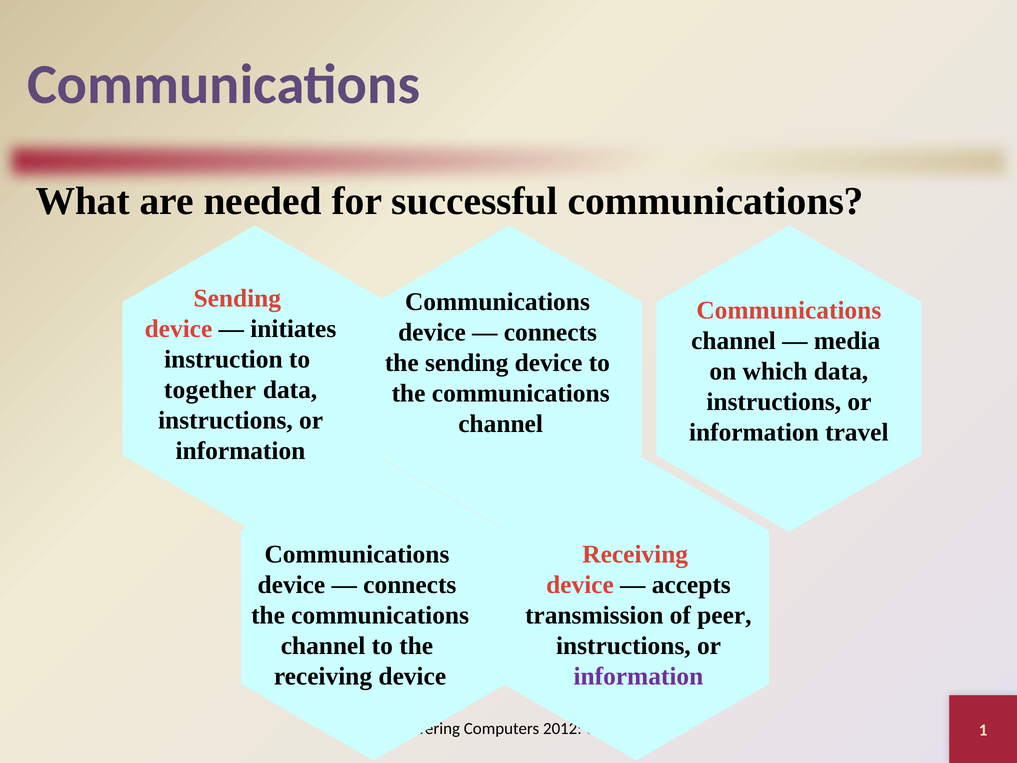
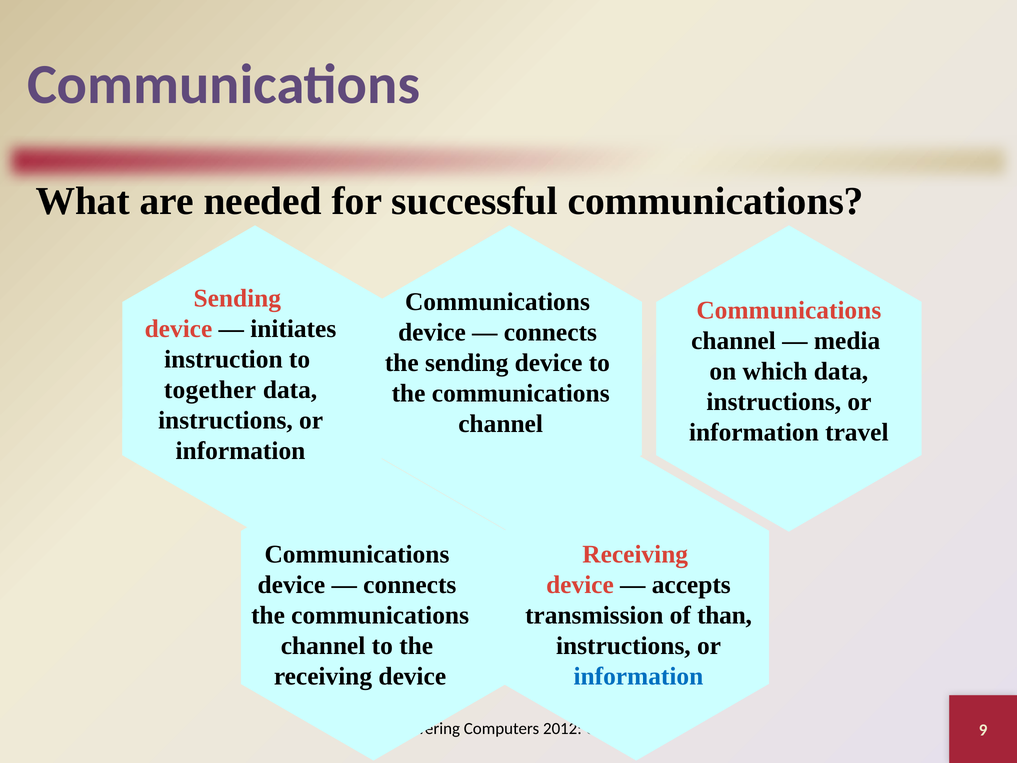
peer: peer -> than (725, 615)
information colour: purple -> blue (638, 676)
1: 1 -> 9 (983, 730)
